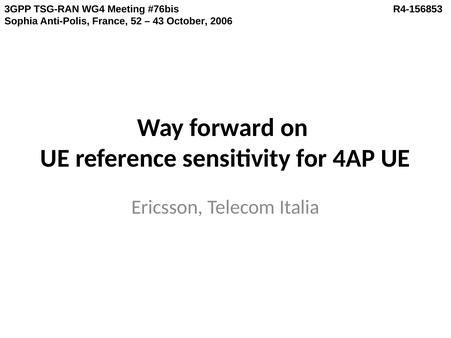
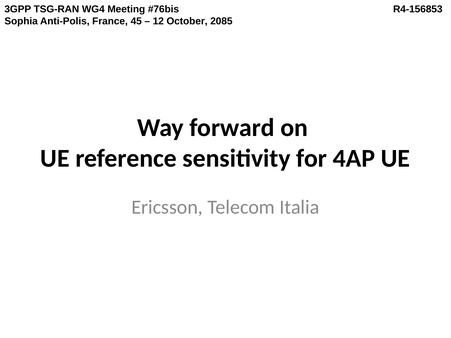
52: 52 -> 45 (136, 21)
43: 43 -> 12 (158, 21)
2006: 2006 -> 2085 (221, 21)
